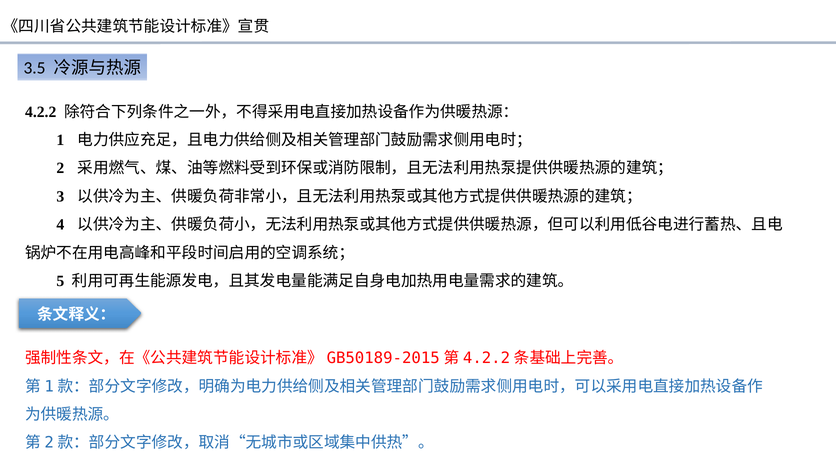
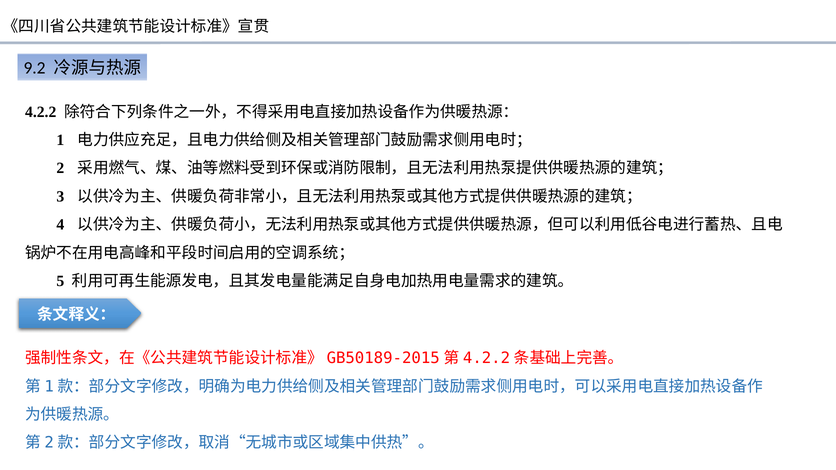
3.5: 3.5 -> 9.2 (35, 68)
